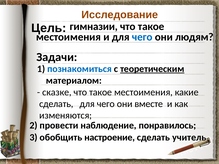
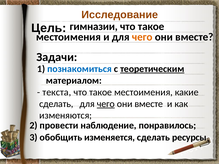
чего colour: blue -> orange (142, 37)
людям: людям -> вместе (194, 37)
сказке: сказке -> текста (57, 92)
чего underline: none -> present (106, 104)
настроение: настроение -> изменяется (110, 138)
учитель: учитель -> ресурсы (189, 138)
